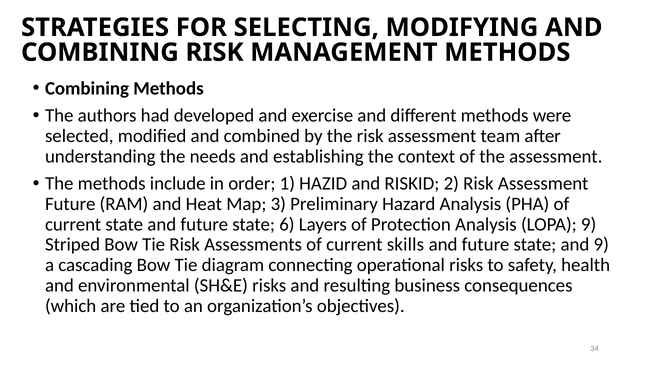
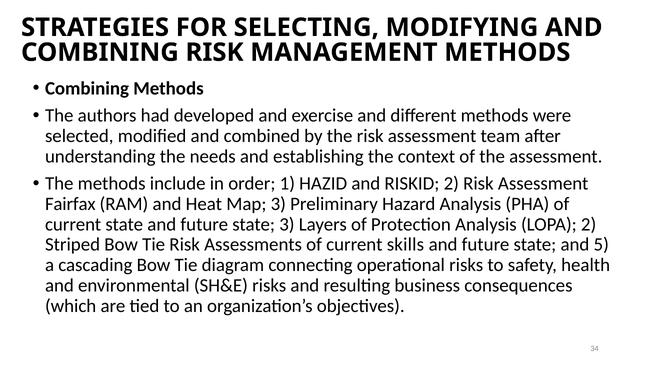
Future: Future -> Fairfax (70, 204)
state 6: 6 -> 3 (287, 224)
LOPA 9: 9 -> 2 (589, 224)
and 9: 9 -> 5 (601, 244)
